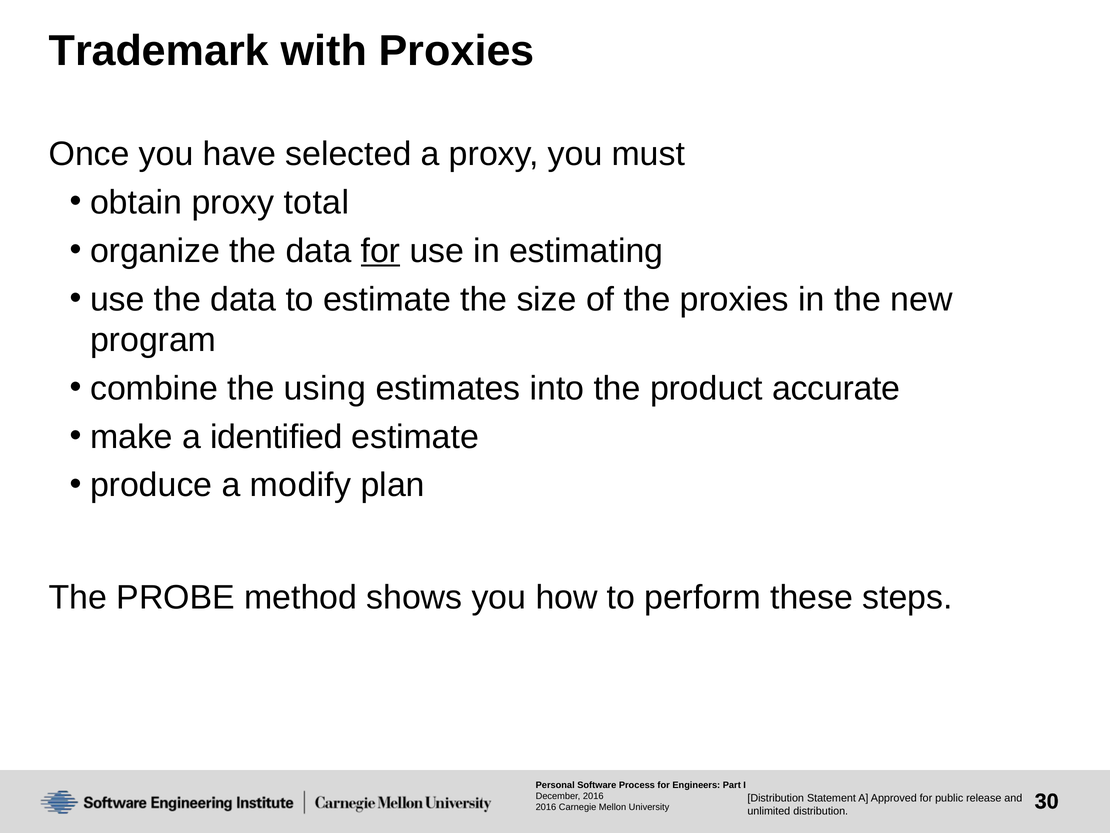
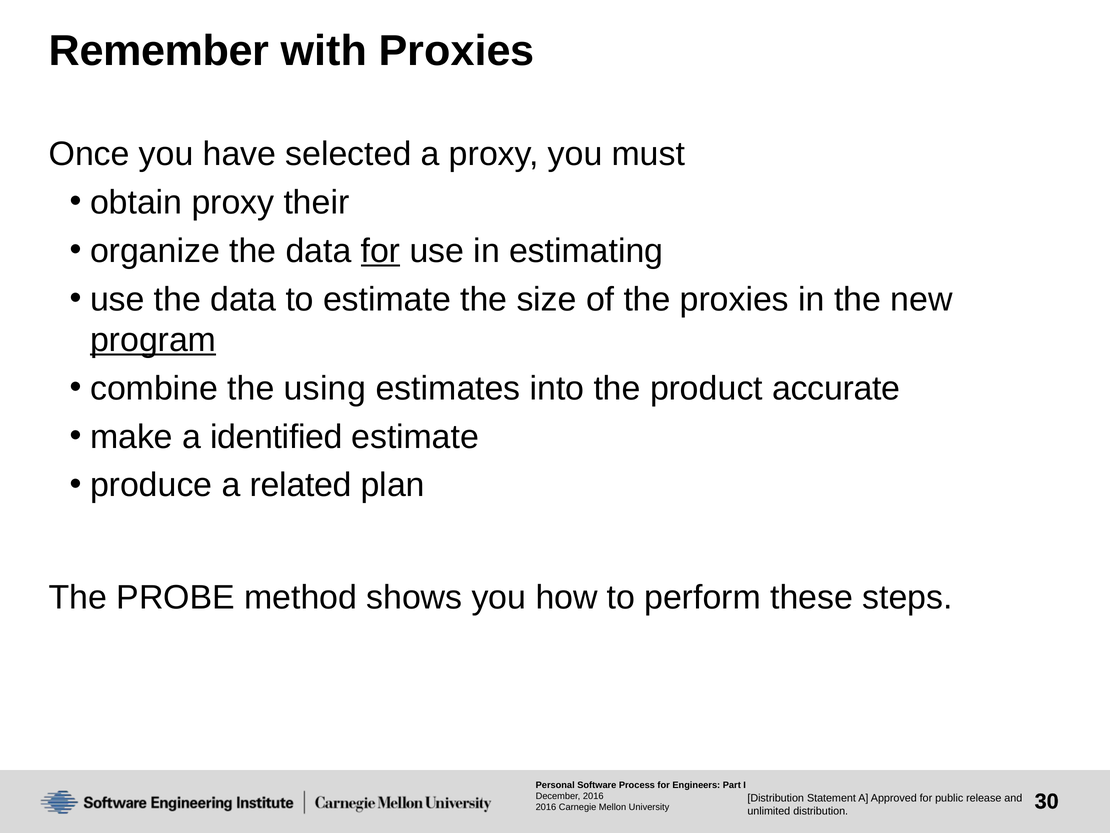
Trademark: Trademark -> Remember (159, 51)
total: total -> their (317, 202)
program underline: none -> present (153, 340)
modify: modify -> related (301, 485)
